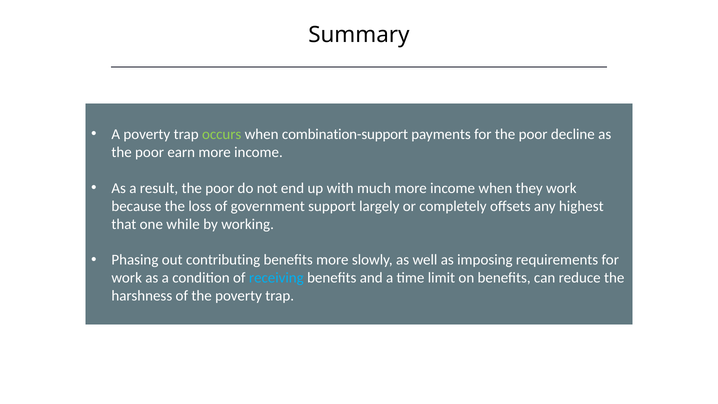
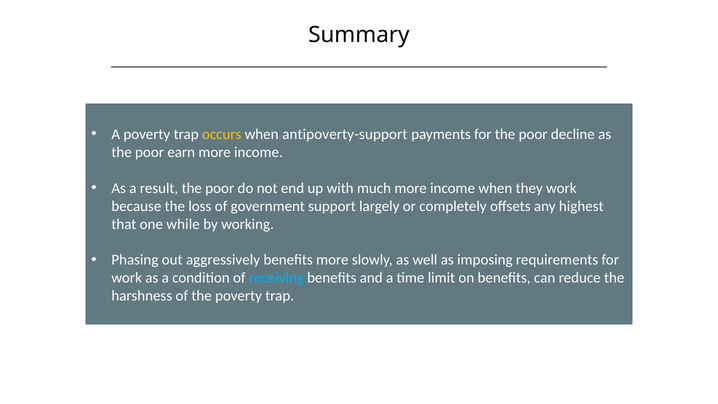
occurs colour: light green -> yellow (222, 134)
combination-support: combination-support -> antipoverty-support (345, 134)
contributing: contributing -> aggressively (223, 260)
